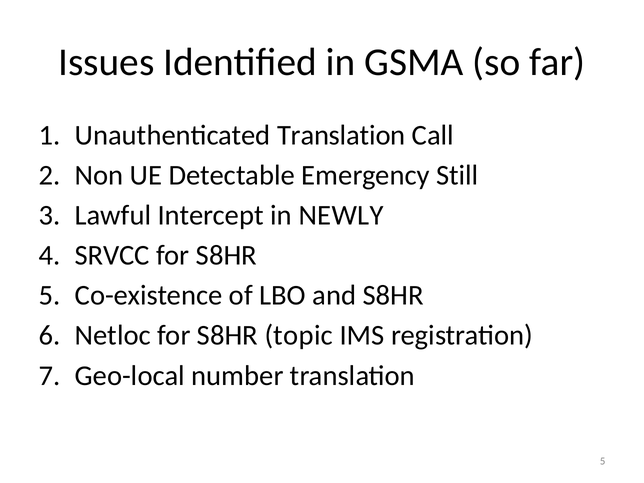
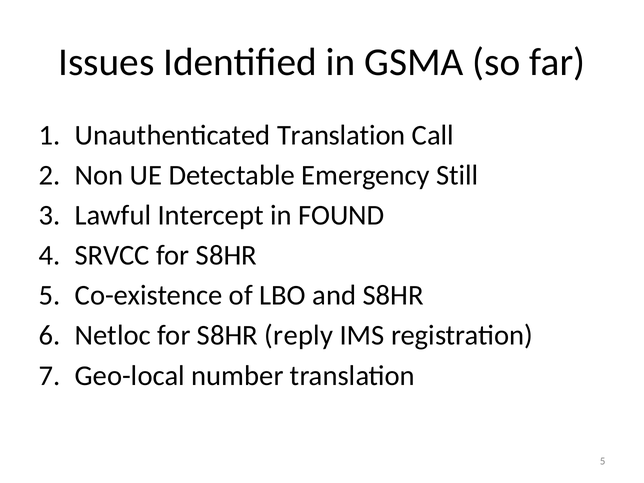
NEWLY: NEWLY -> FOUND (341, 215)
topic: topic -> reply (299, 336)
